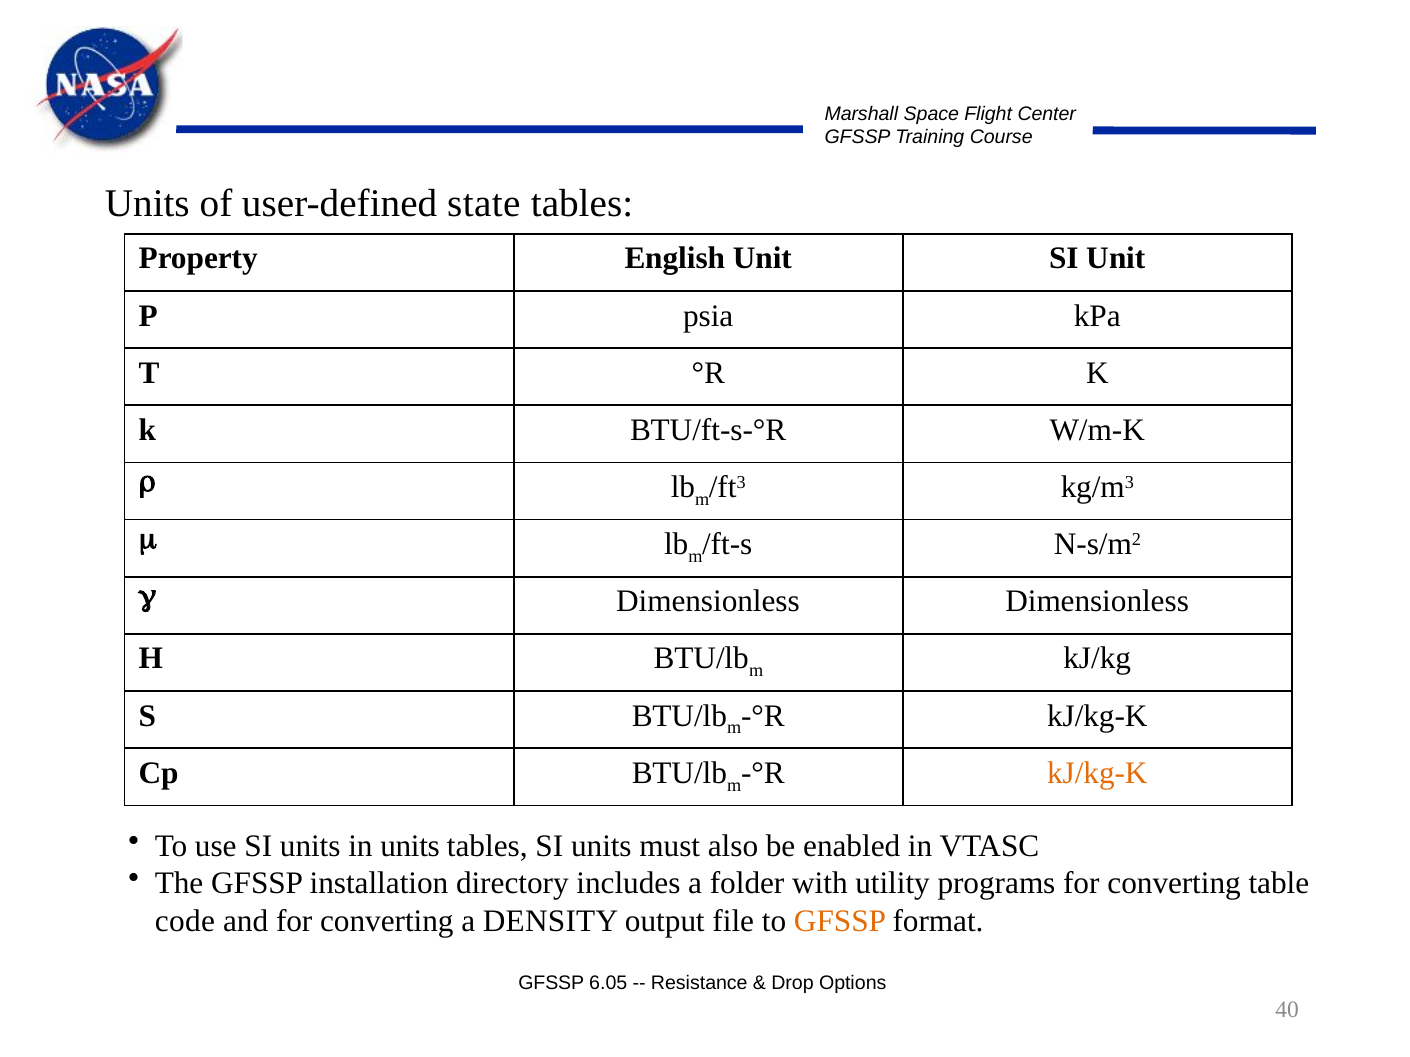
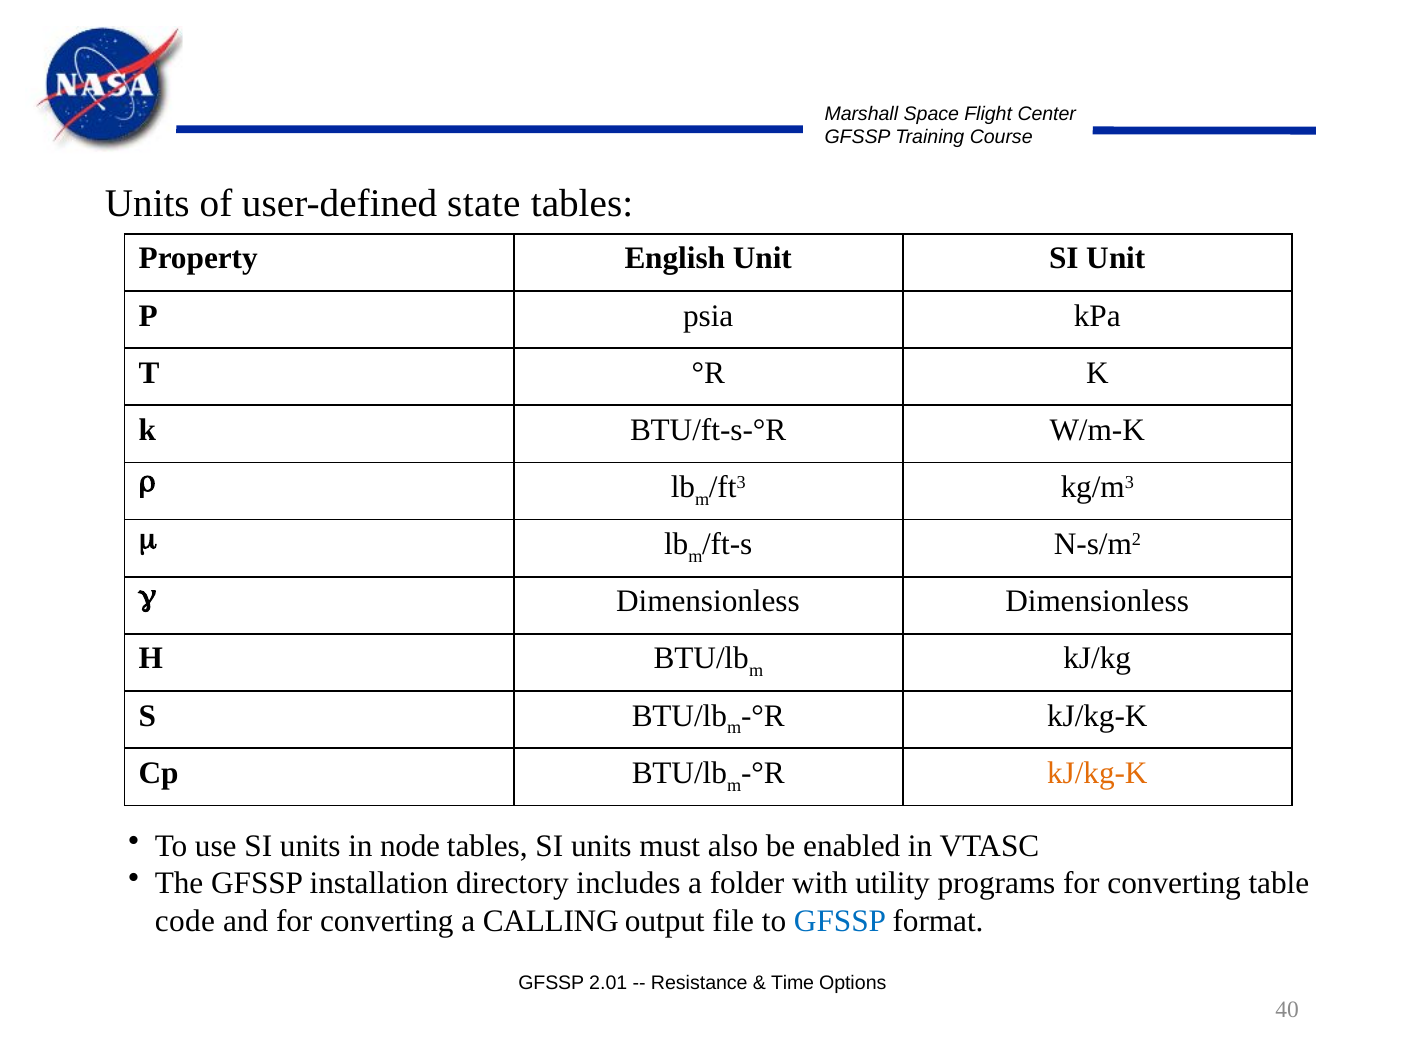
in units: units -> node (410, 846)
DENSITY: DENSITY -> CALLING (551, 921)
GFSSP colour: orange -> blue (840, 921)
6.05: 6.05 -> 2.01 (608, 984)
Drop: Drop -> Time (793, 984)
